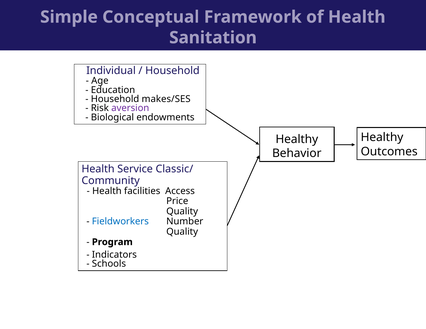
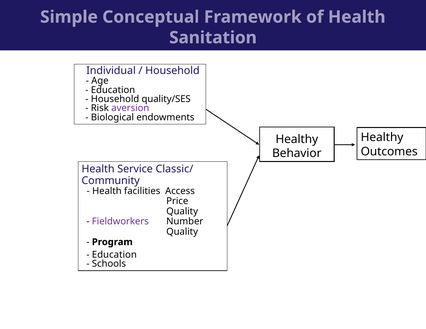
makes/SES: makes/SES -> quality/SES (166, 99)
Fieldworkers colour: blue -> purple (120, 222)
Indicators: Indicators -> Education (114, 255)
